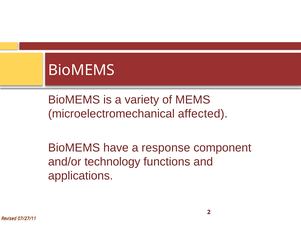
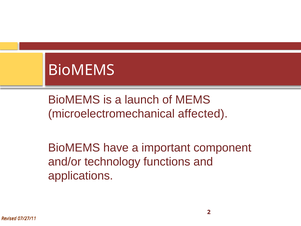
variety: variety -> launch (142, 100)
response: response -> important (166, 148)
